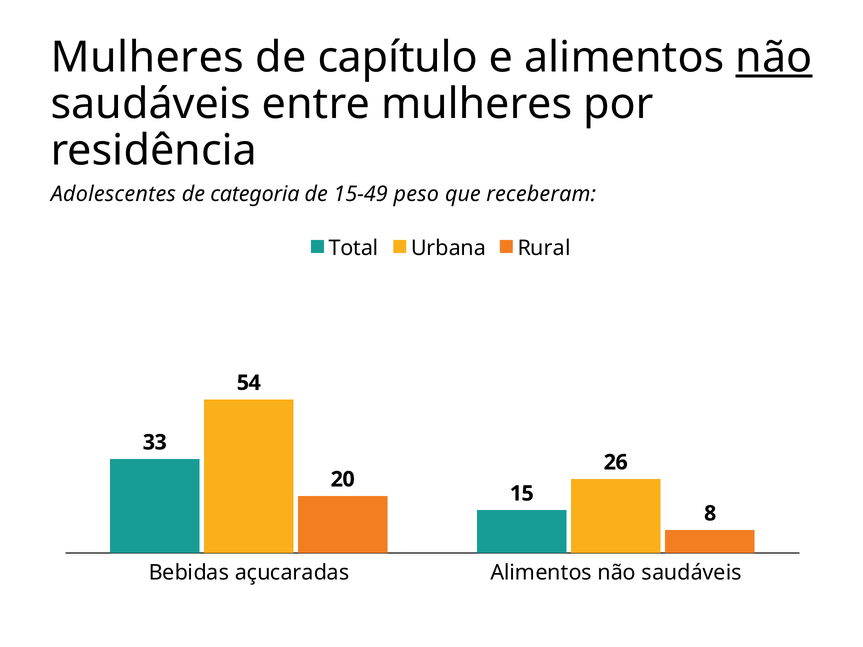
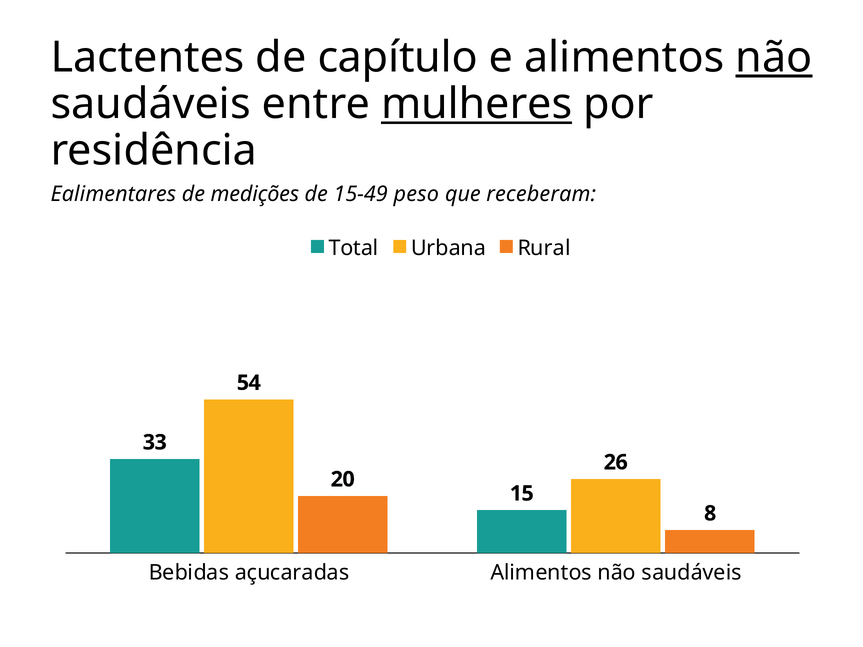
Mulheres: Mulheres -> Lactentes (148, 57)
mulheres underline: none -> present (477, 104)
Adolescentes: Adolescentes -> Ealimentares (113, 194)
categoria: categoria -> medições (255, 194)
